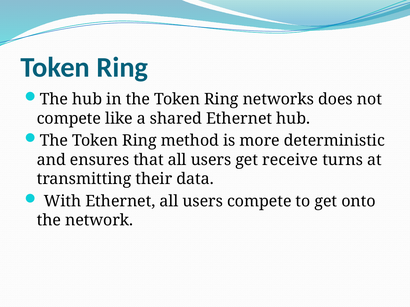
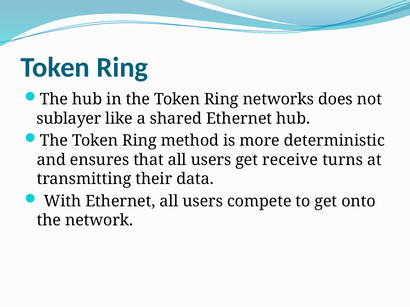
compete: compete -> sublayer (69, 119)
